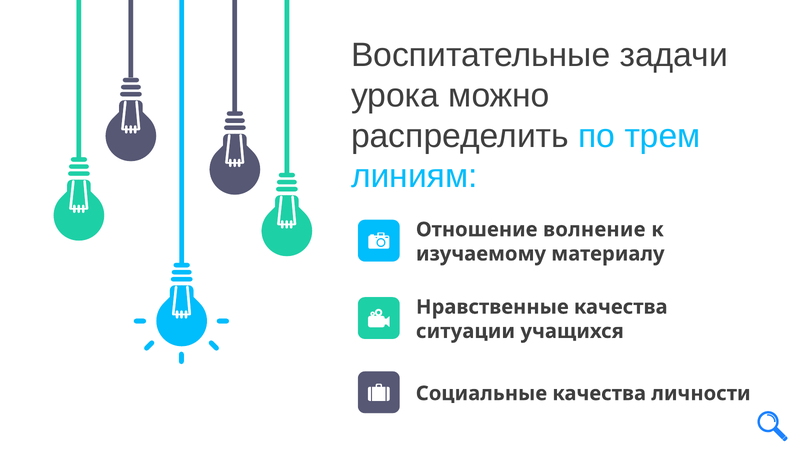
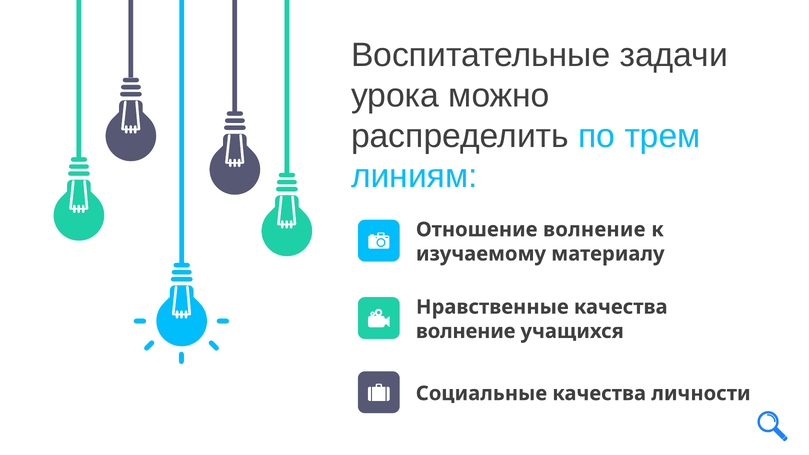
ситуации: ситуации -> волнение (466, 331)
